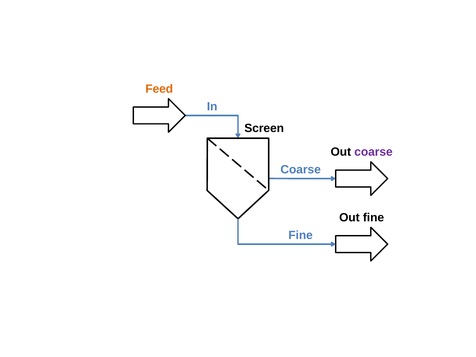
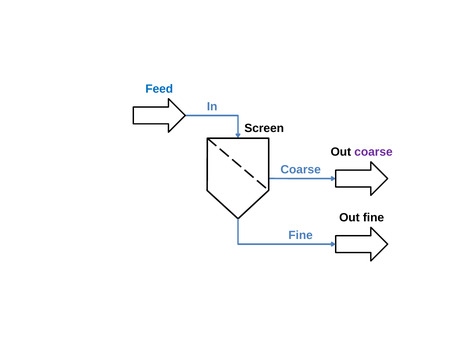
Feed colour: orange -> blue (159, 89)
